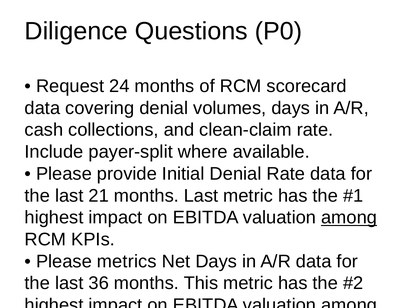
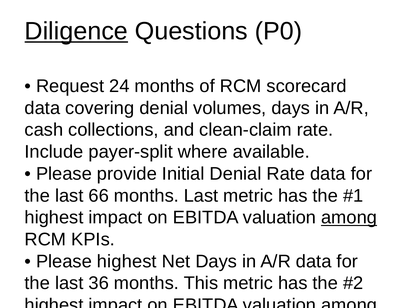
Diligence underline: none -> present (76, 31)
21: 21 -> 66 (99, 196)
Please metrics: metrics -> highest (127, 262)
